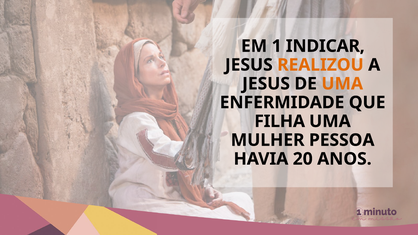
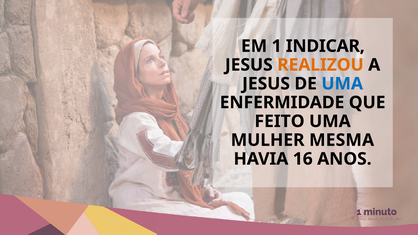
UMA colour: orange -> blue (342, 84)
FILHA: FILHA -> FEITO (280, 121)
PESSOA: PESSOA -> MESMA (342, 140)
20: 20 -> 16 (303, 159)
